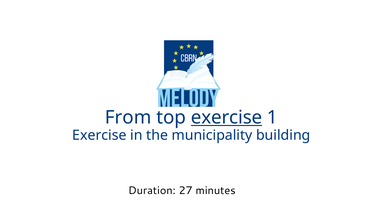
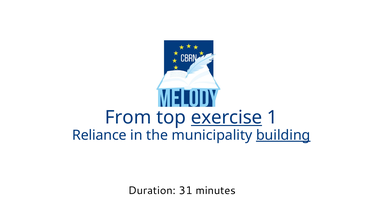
Exercise: Exercise -> Reliance (99, 136)
building underline: none -> present (283, 136)
27: 27 -> 31 (186, 191)
